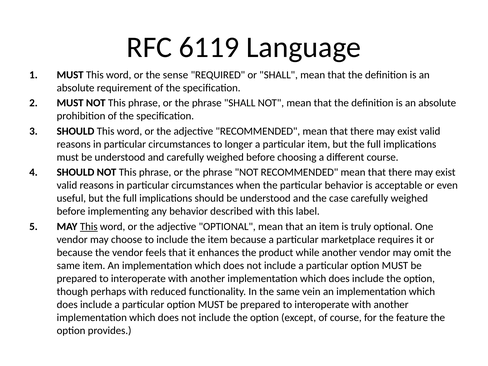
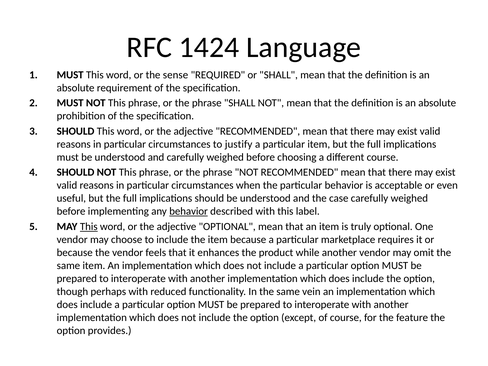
6119: 6119 -> 1424 (209, 47)
longer: longer -> justify (239, 144)
behavior underline: none -> present (189, 211)
